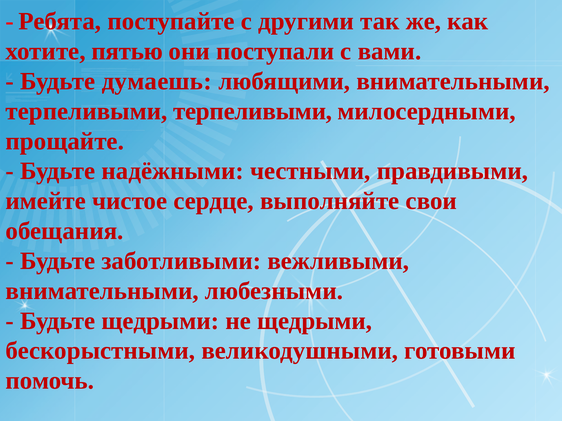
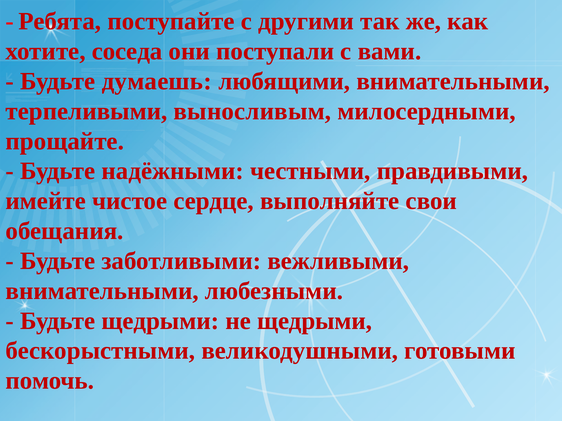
пятью: пятью -> соседа (127, 51)
терпеливыми терпеливыми: терпеливыми -> выносливым (252, 111)
